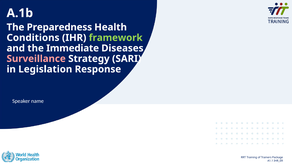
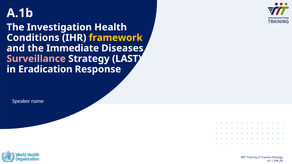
Preparedness: Preparedness -> Investigation (59, 27)
framework colour: light green -> yellow (116, 38)
SARI: SARI -> LAST (127, 59)
Legislation: Legislation -> Eradication (45, 69)
